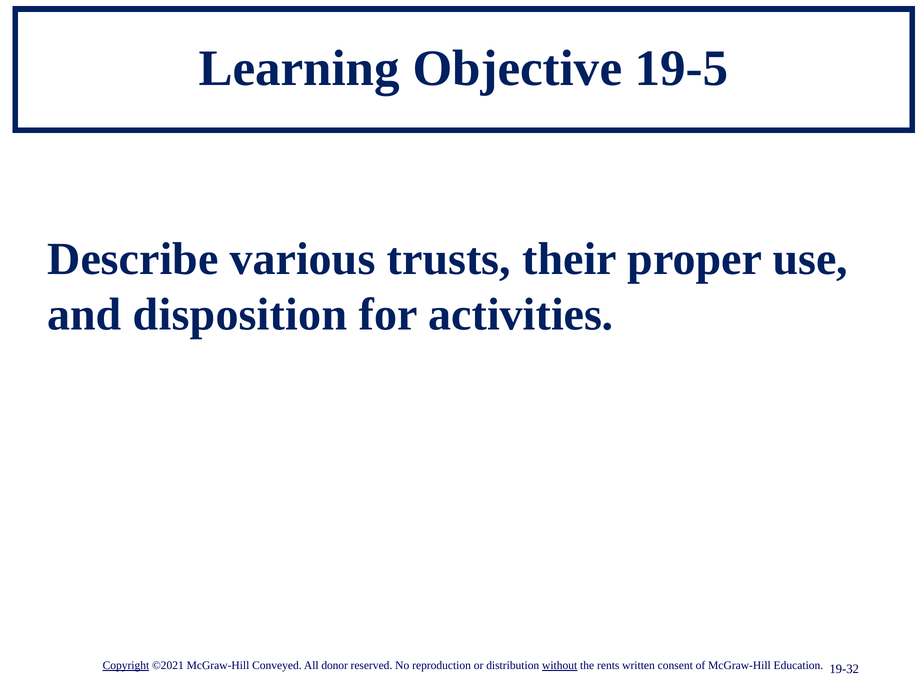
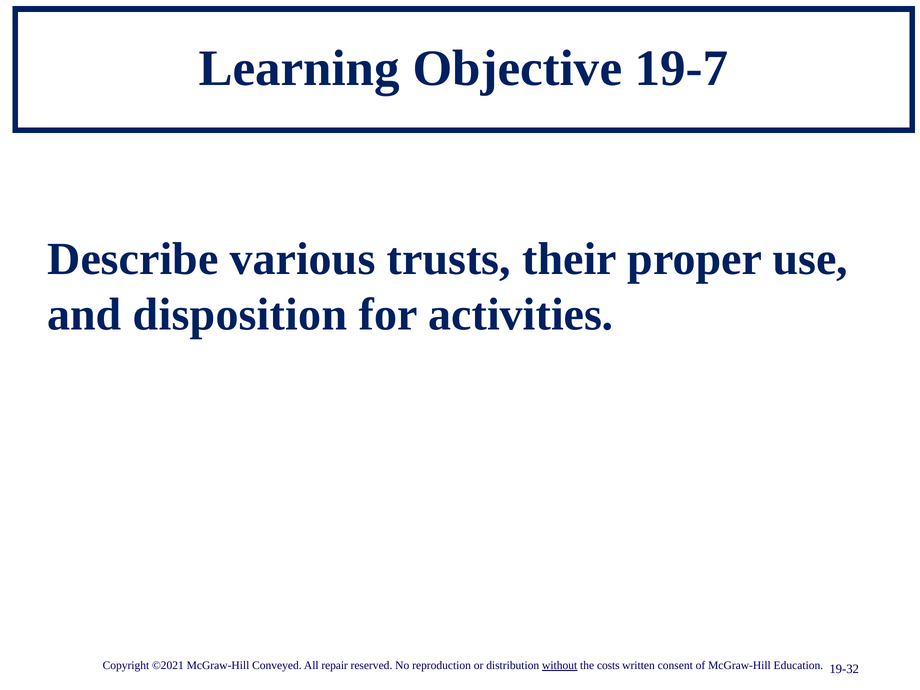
19-5: 19-5 -> 19-7 (682, 68)
Copyright underline: present -> none (126, 666)
donor: donor -> repair (335, 666)
rents: rents -> costs (608, 666)
